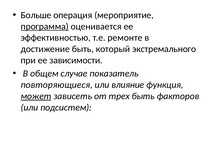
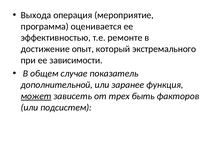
Больше: Больше -> Выхода (36, 15)
программа underline: present -> none (45, 27)
достижение быть: быть -> опыт (83, 49)
повторяющиеся: повторяющиеся -> дополнительной (57, 85)
влияние: влияние -> заранее (128, 85)
